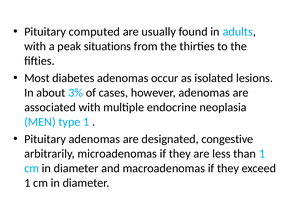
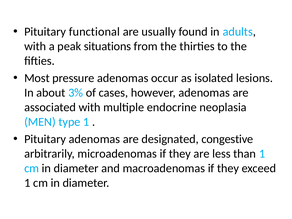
computed: computed -> functional (94, 32)
diabetes: diabetes -> pressure (73, 78)
